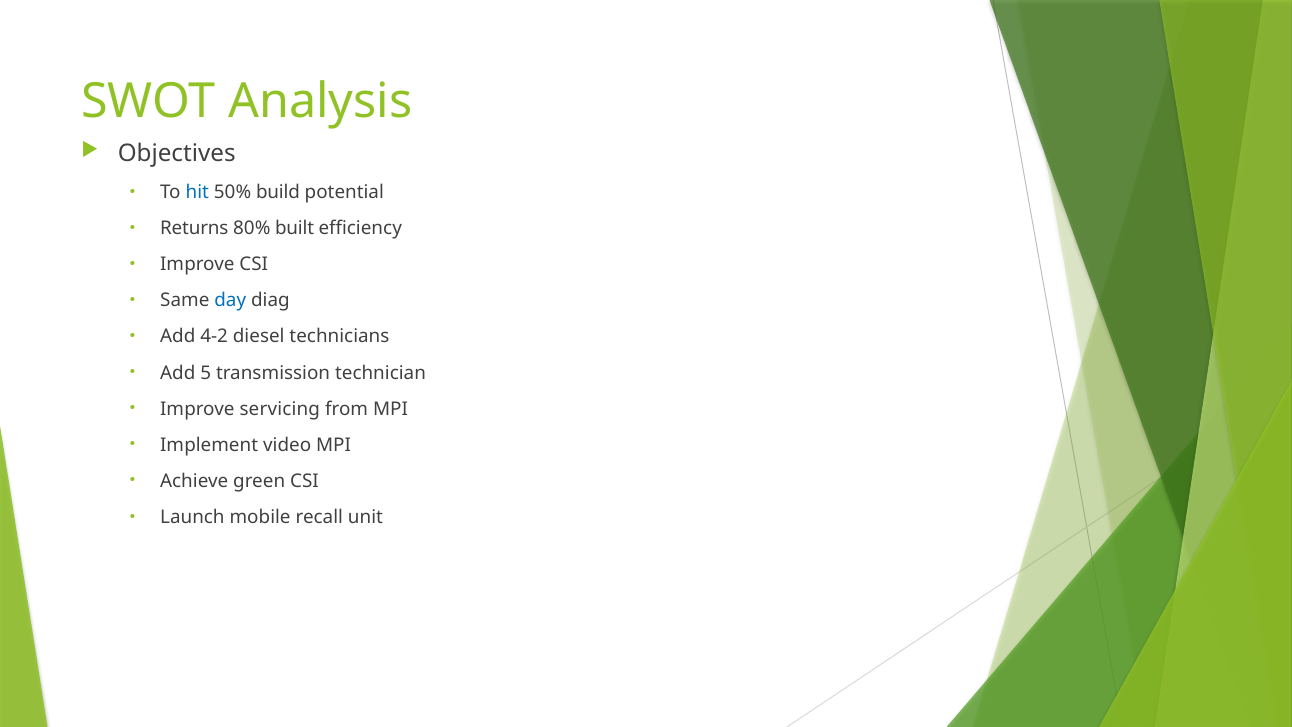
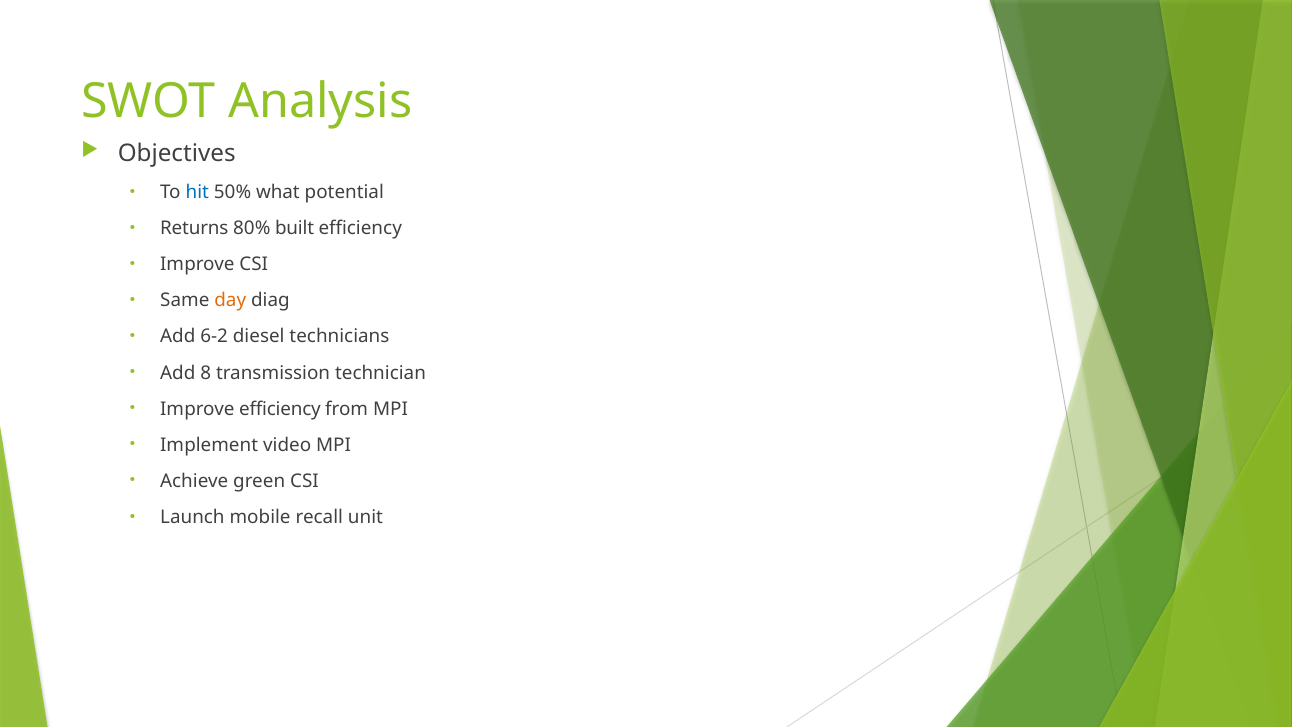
build: build -> what (278, 192)
day colour: blue -> orange (230, 301)
4-2: 4-2 -> 6-2 (214, 337)
5: 5 -> 8 (206, 373)
Improve servicing: servicing -> efficiency (280, 409)
